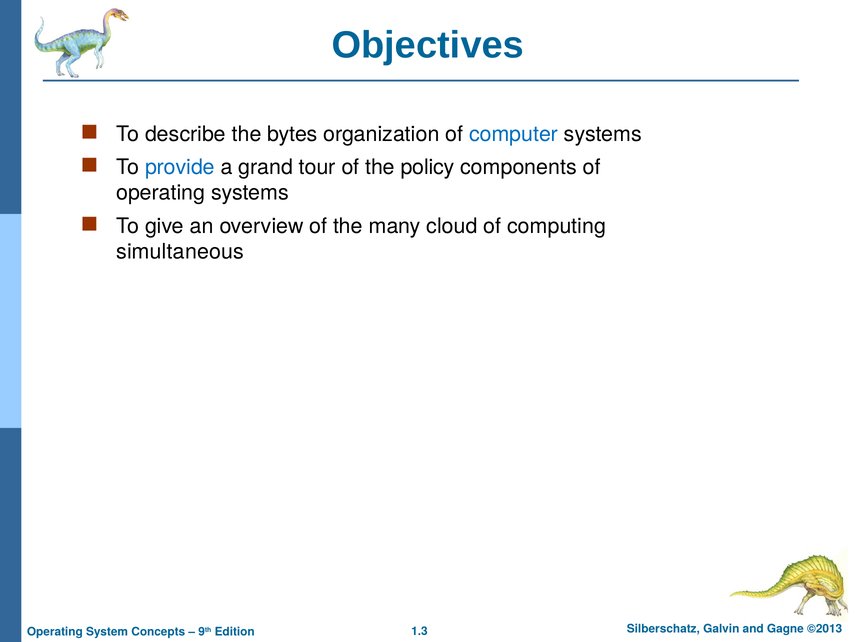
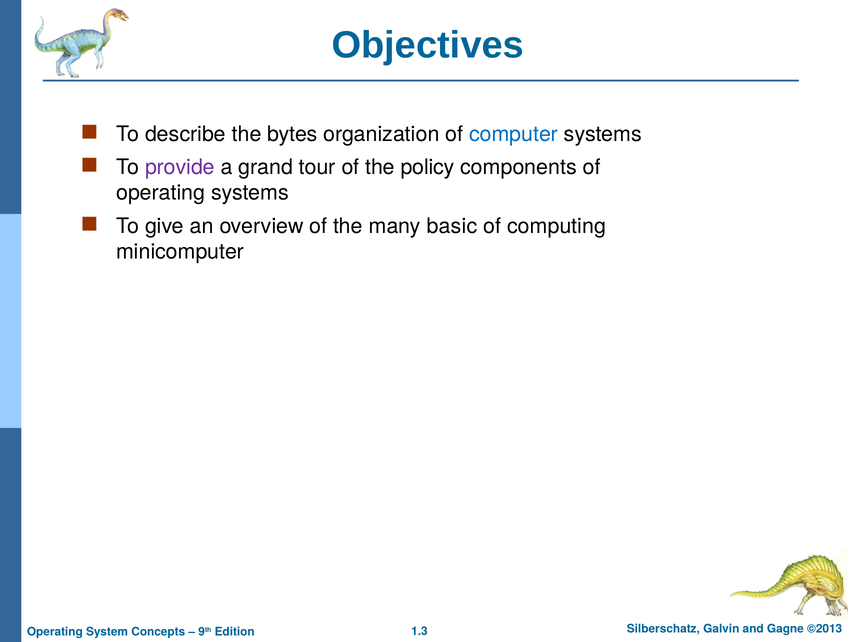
provide colour: blue -> purple (180, 167)
cloud: cloud -> basic (452, 226)
simultaneous: simultaneous -> minicomputer (180, 252)
